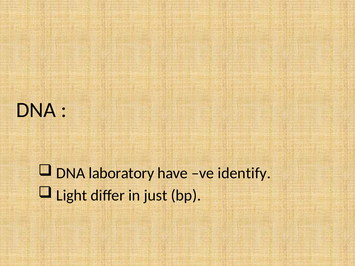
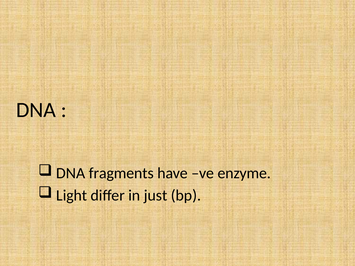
laboratory: laboratory -> fragments (121, 173)
identify: identify -> enzyme (244, 173)
